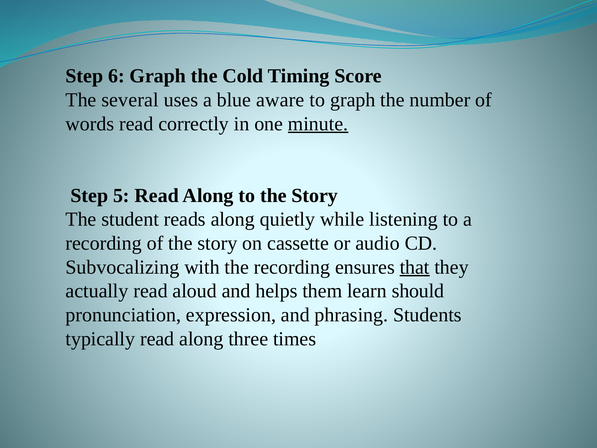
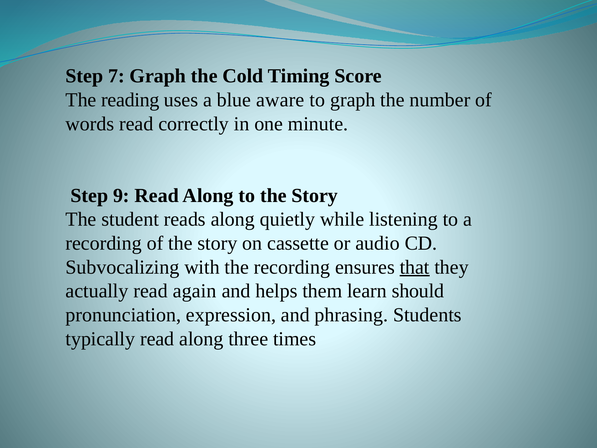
6: 6 -> 7 (116, 76)
several: several -> reading (130, 100)
minute underline: present -> none (318, 124)
5: 5 -> 9 (121, 195)
aloud: aloud -> again (195, 291)
